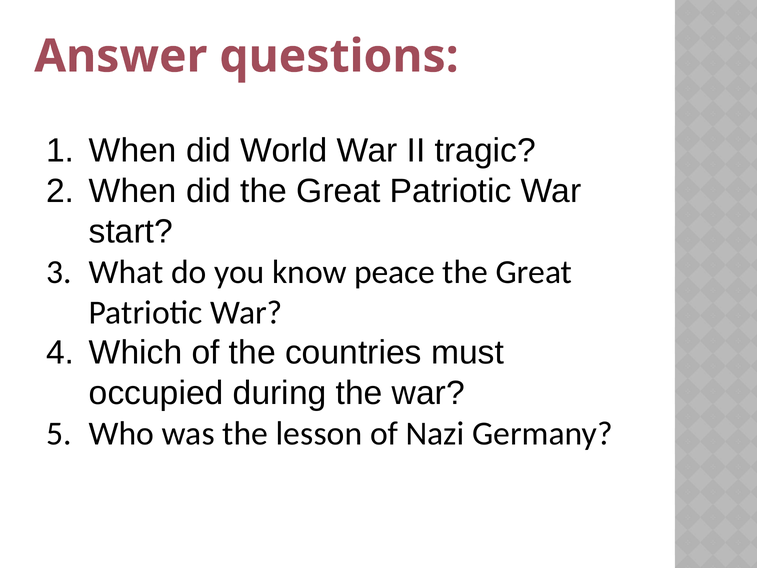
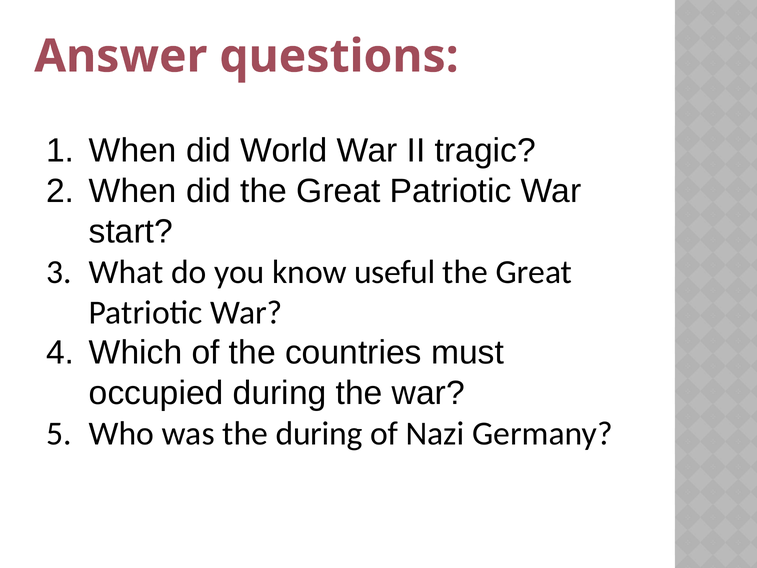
peace: peace -> useful (395, 272)
the lesson: lesson -> during (319, 433)
